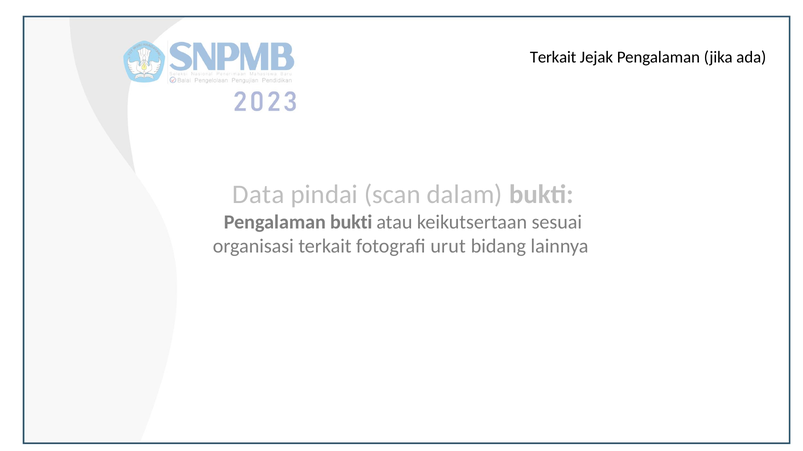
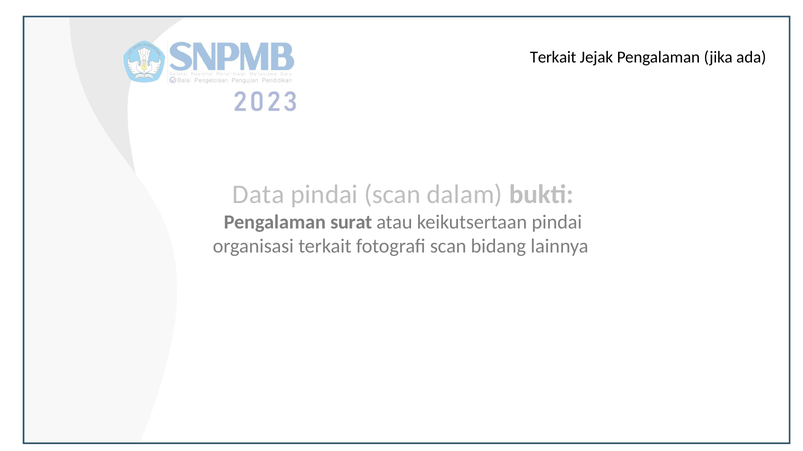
Pengalaman bukti: bukti -> surat (351, 222)
keikutsertaan sesuai: sesuai -> pindai (557, 222)
fotografi urut: urut -> scan (448, 246)
